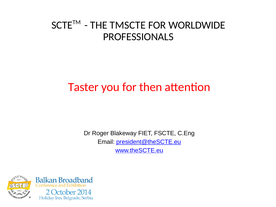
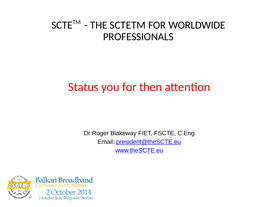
TMSCTE: TMSCTE -> SCTETM (128, 25)
Taster: Taster -> Status (83, 87)
